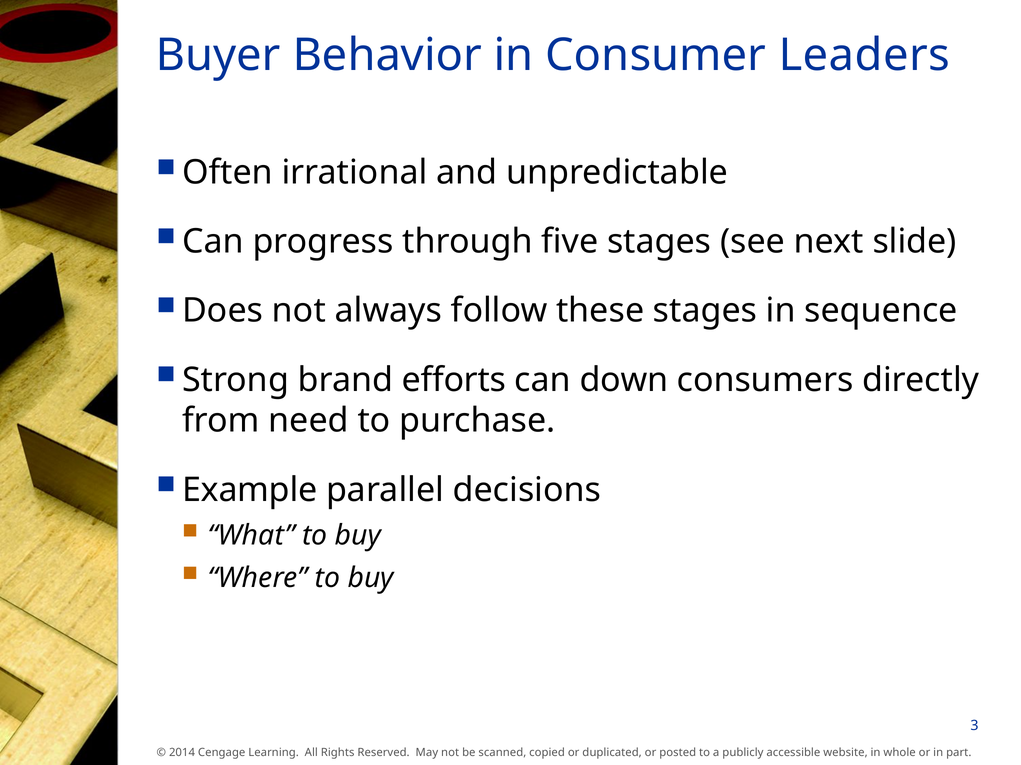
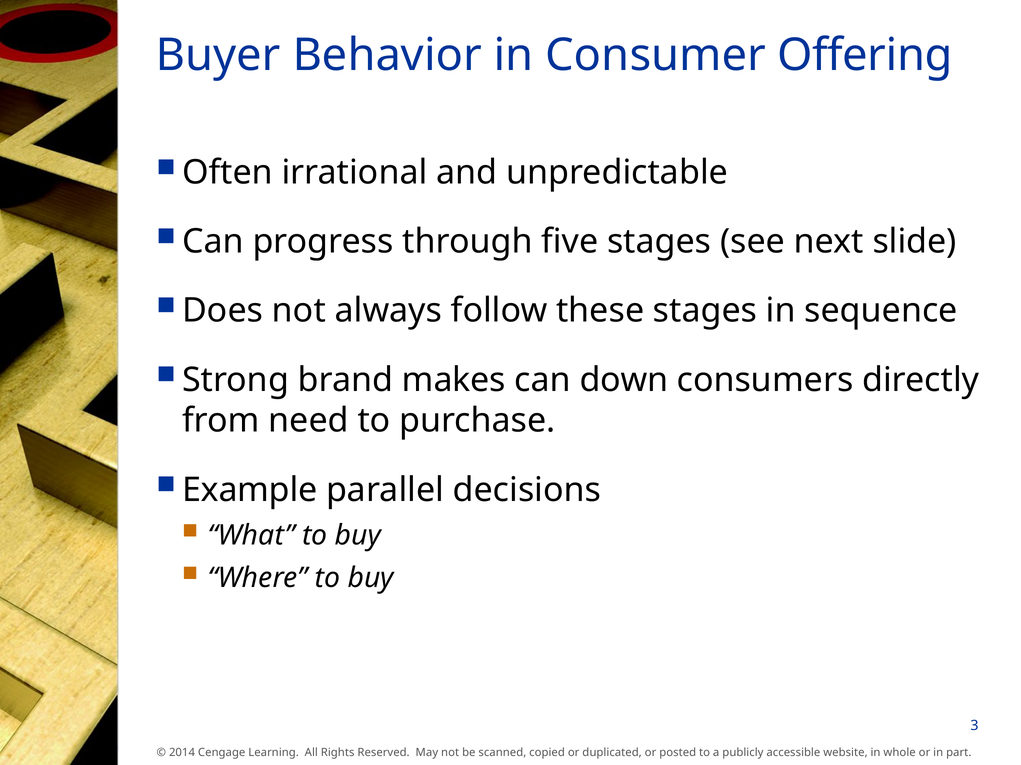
Leaders: Leaders -> Offering (865, 56)
efforts: efforts -> makes (454, 380)
